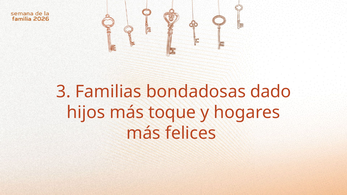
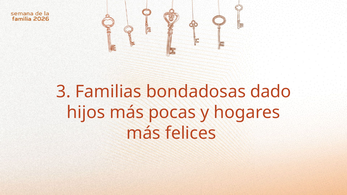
toque: toque -> pocas (172, 113)
